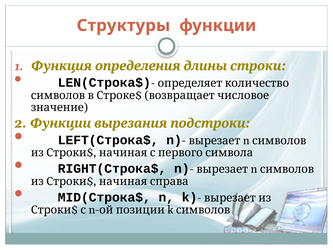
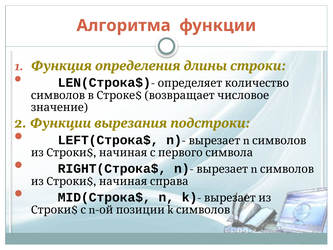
Структуры: Структуры -> Алгоритма (124, 25)
